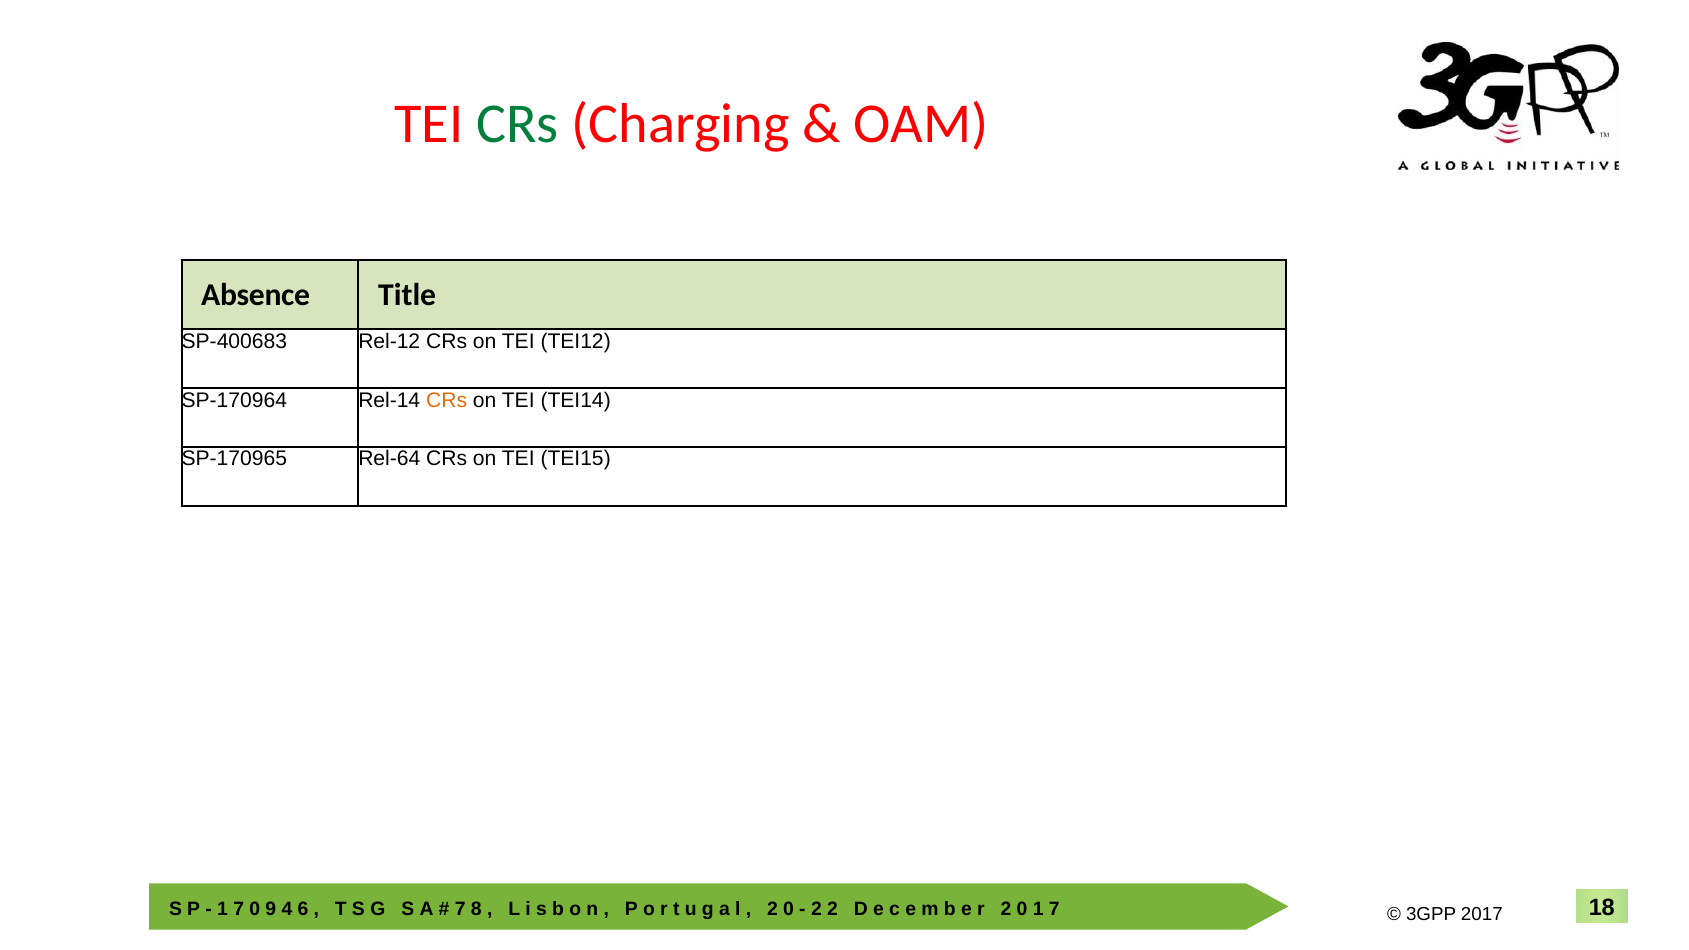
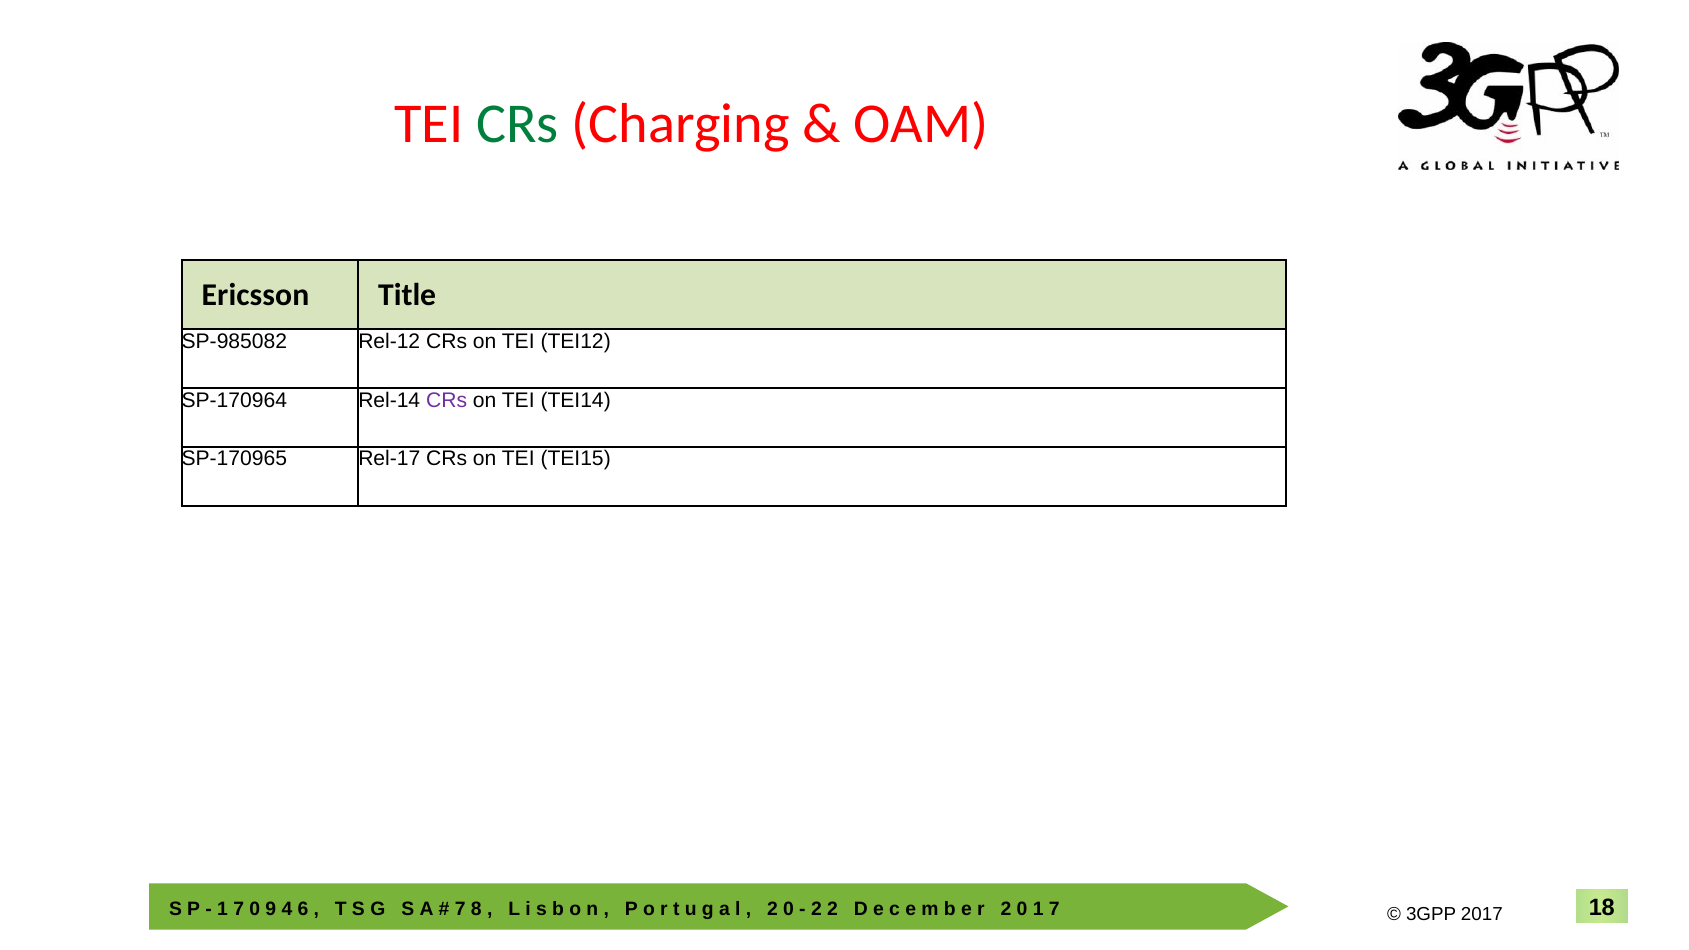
Absence: Absence -> Ericsson (255, 295)
SP-400683: SP-400683 -> SP-985082 (234, 341)
CRs colour: orange -> purple (447, 400)
Rel-64: Rel-64 -> Rel-17 (389, 459)
